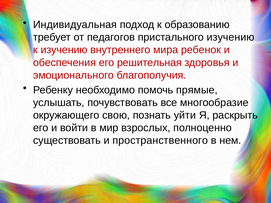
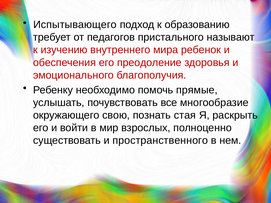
Индивидуальная: Индивидуальная -> Испытывающего (75, 25)
пристального изучению: изучению -> называют (231, 37)
решительная: решительная -> преодоление (149, 63)
уйти: уйти -> стая (185, 115)
